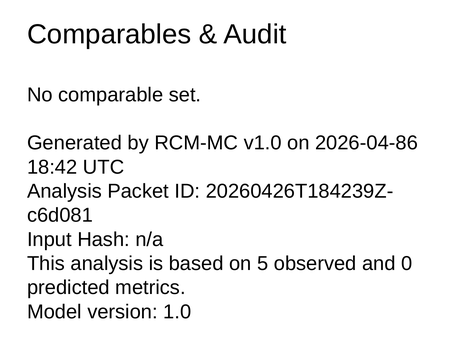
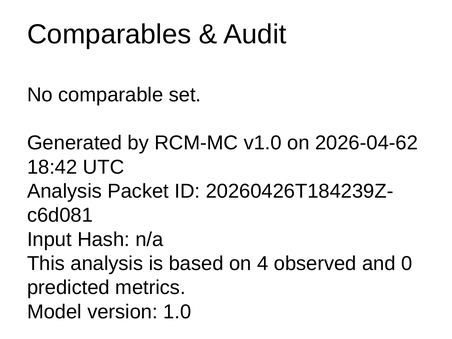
2026-04-86: 2026-04-86 -> 2026-04-62 (367, 143)
5: 5 -> 4 (263, 264)
